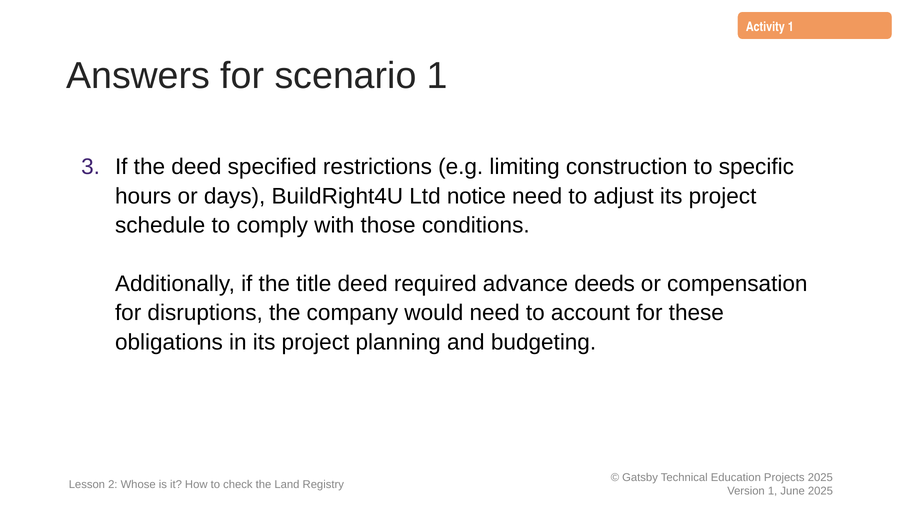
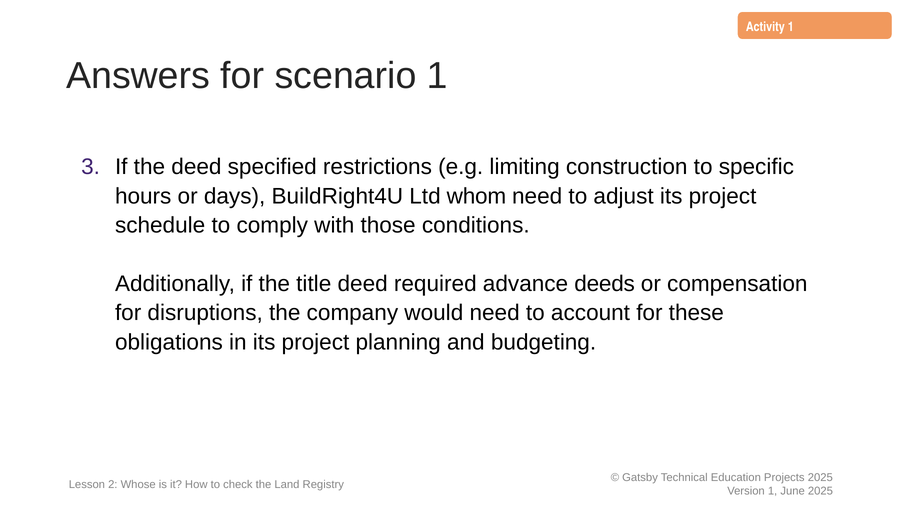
notice: notice -> whom (476, 196)
